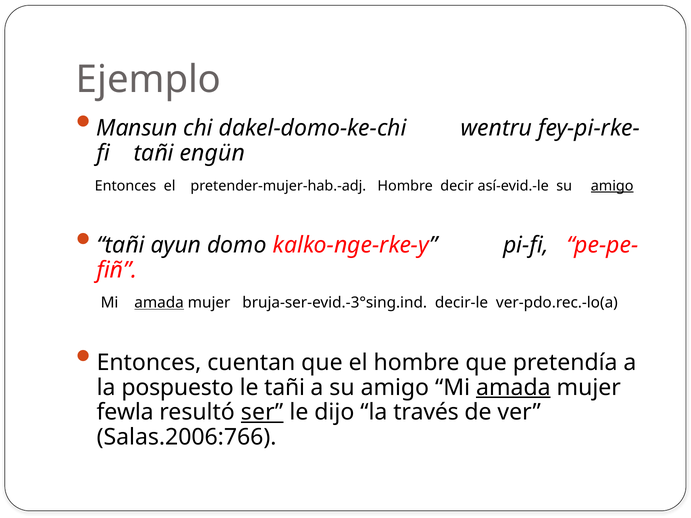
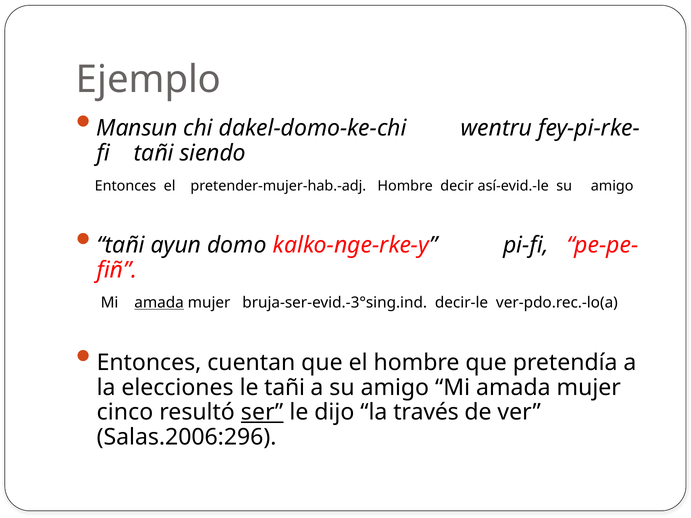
engün: engün -> siendo (213, 153)
amigo underline: present -> none (612, 186)
pospuesto: pospuesto -> elecciones (177, 388)
amada underline: present -> none (513, 388)
fewla: fewla -> cinco (125, 412)
Salas.2006:766: Salas.2006:766 -> Salas.2006:296 (187, 437)
